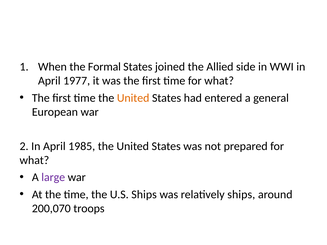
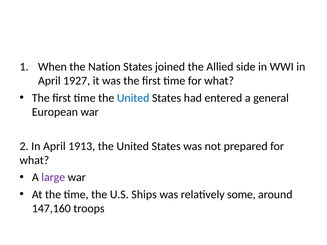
Formal: Formal -> Nation (104, 67)
1977: 1977 -> 1927 (77, 81)
United colour: orange -> blue (133, 98)
1985: 1985 -> 1913 (82, 146)
relatively ships: ships -> some (241, 195)
200,070: 200,070 -> 147,160 (51, 209)
